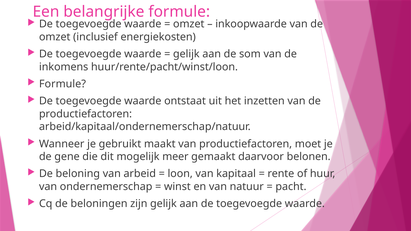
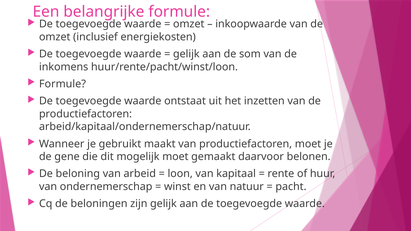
mogelijk meer: meer -> moet (175, 157)
